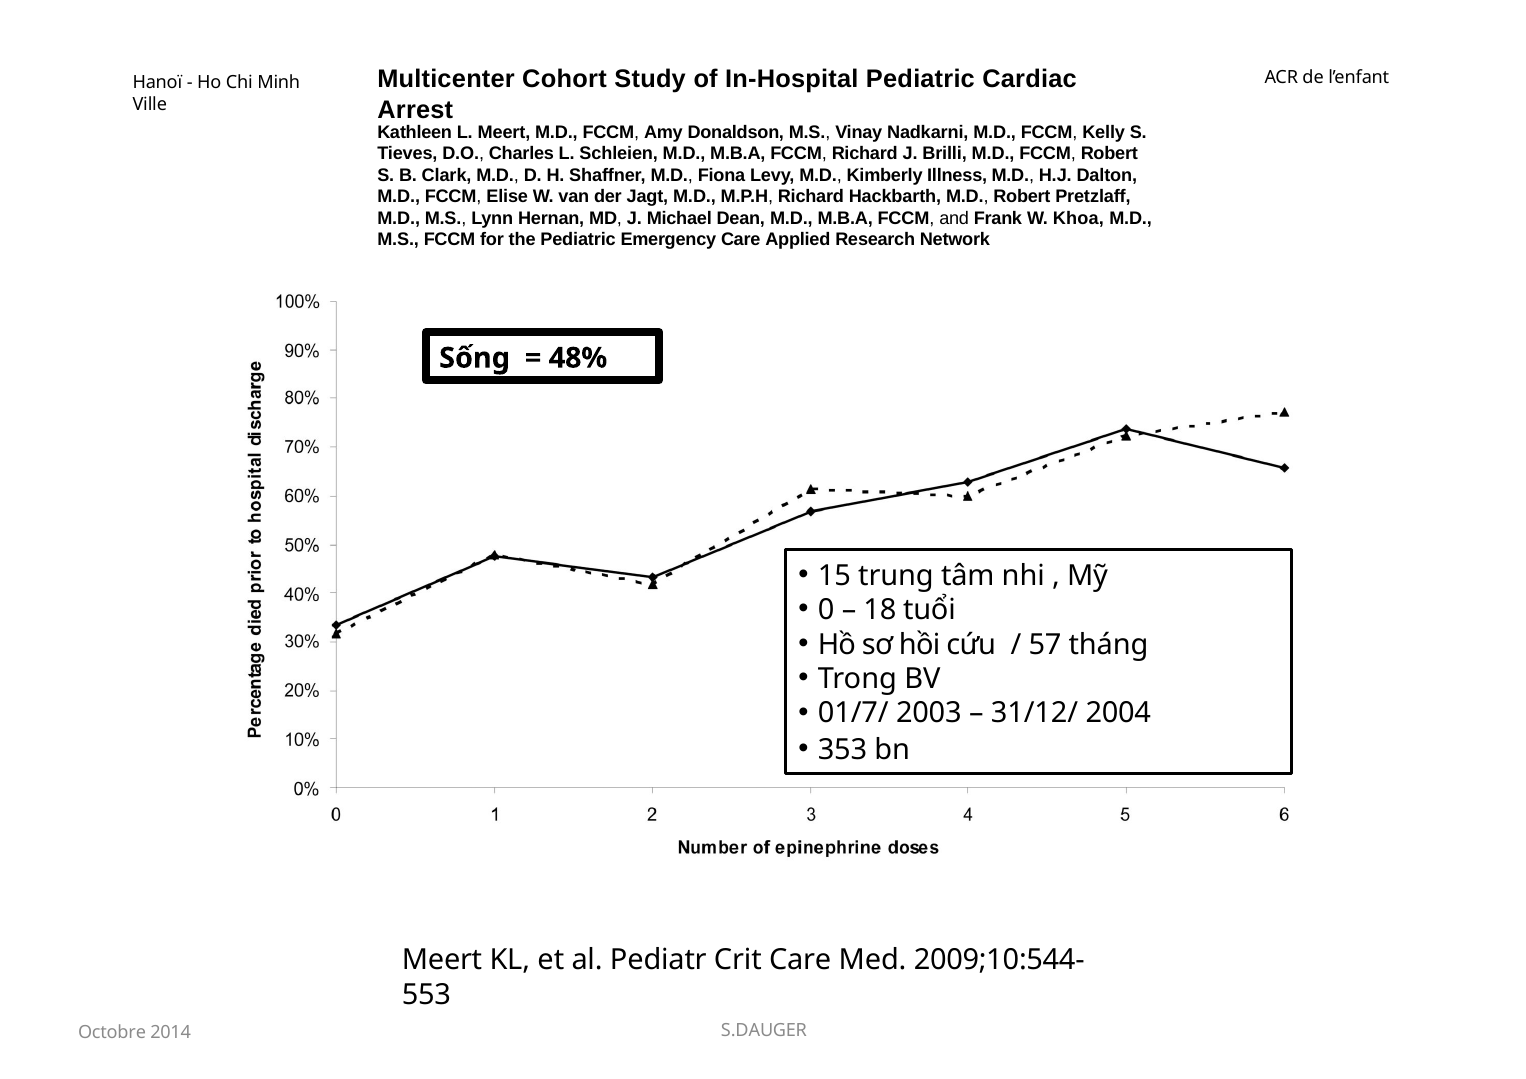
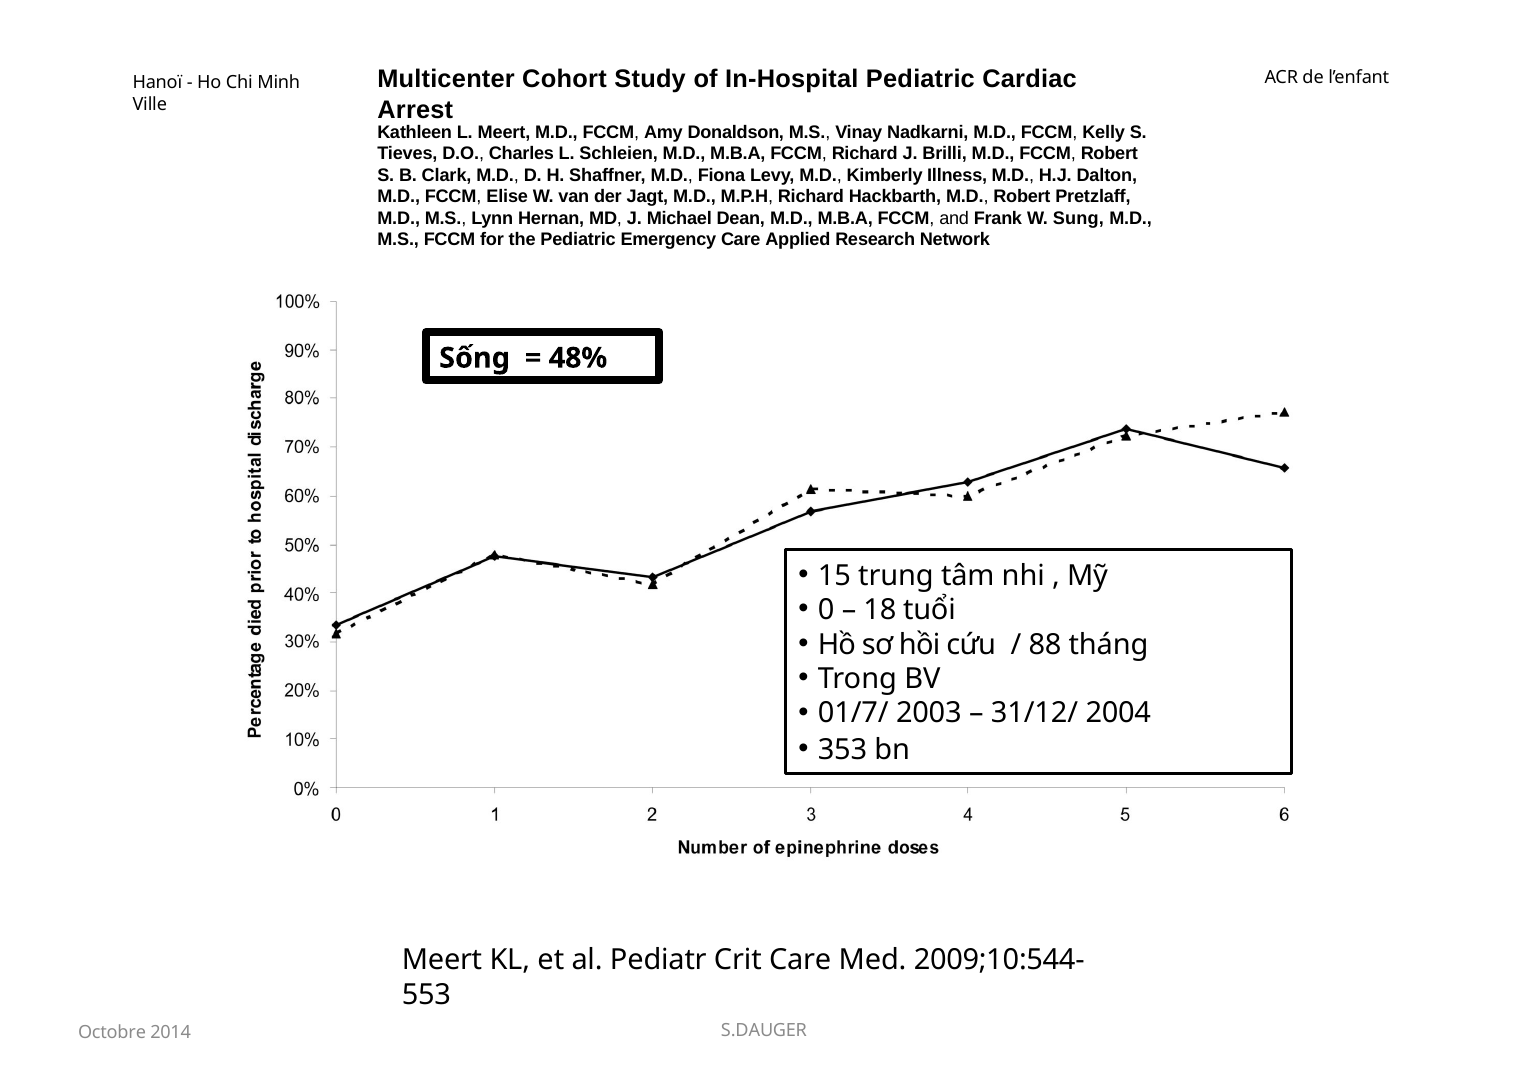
Khoa: Khoa -> Sung (1078, 218)
57: 57 -> 88 (1045, 644)
